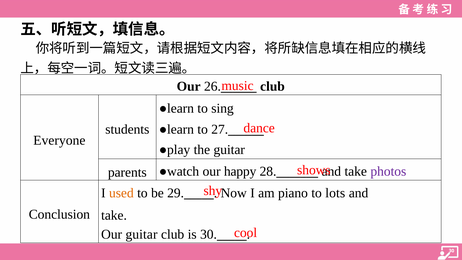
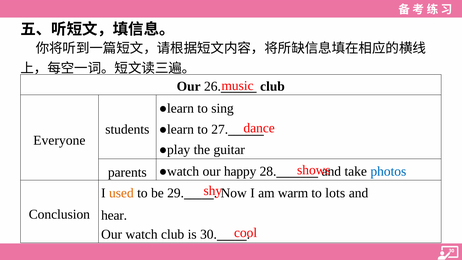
photos colour: purple -> blue (388, 171)
piano: piano -> warm (293, 193)
take: take -> hear (114, 215)
Our guitar: guitar -> watch (142, 234)
